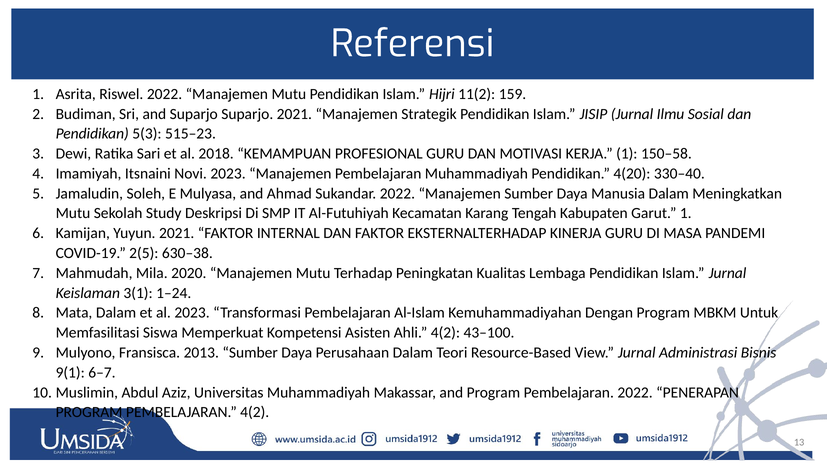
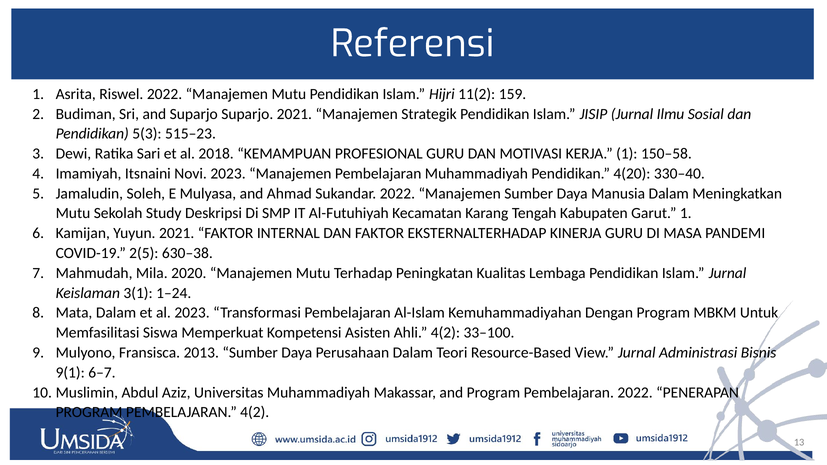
43–100: 43–100 -> 33–100 (489, 333)
